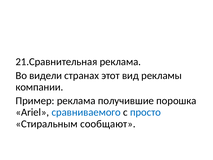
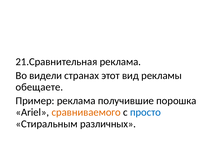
компании: компании -> обещаете (39, 87)
сравниваемого colour: blue -> orange (86, 112)
сообщают: сообщают -> различных (108, 124)
